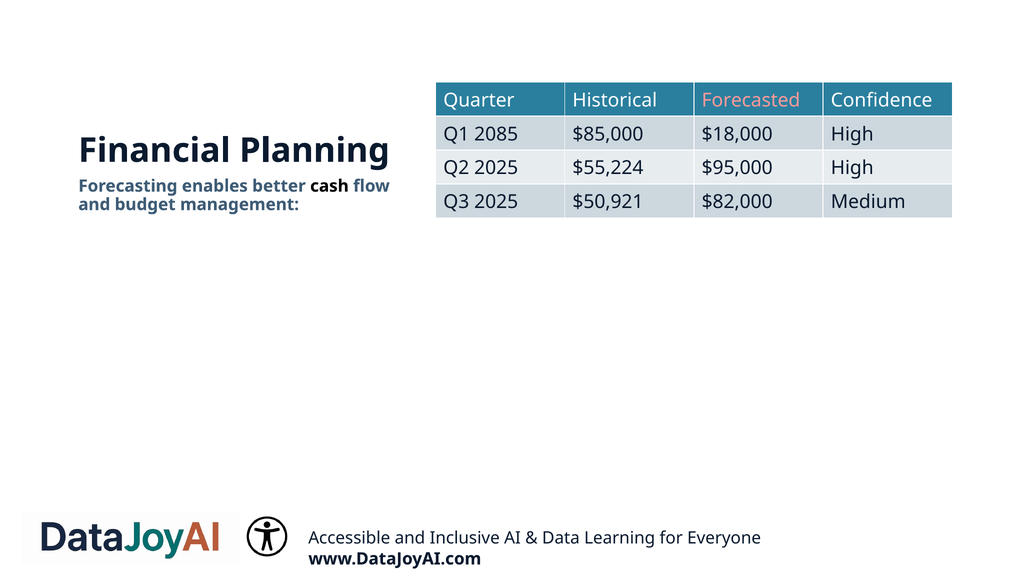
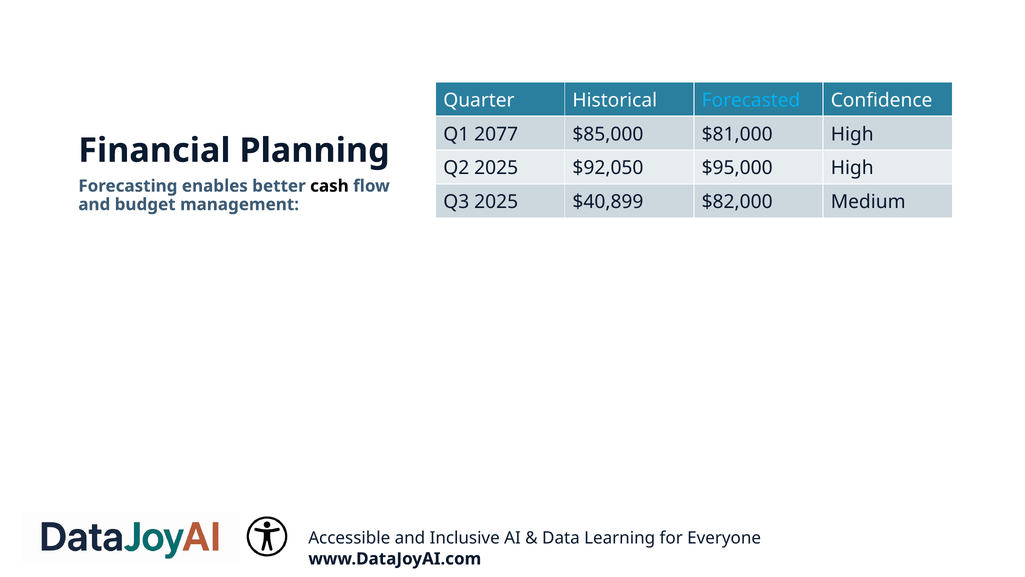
Forecasted colour: pink -> light blue (751, 100)
2085: 2085 -> 2077 (496, 134)
$18,000: $18,000 -> $81,000 (737, 134)
$55,224: $55,224 -> $92,050 (608, 168)
$50,921: $50,921 -> $40,899 (608, 202)
